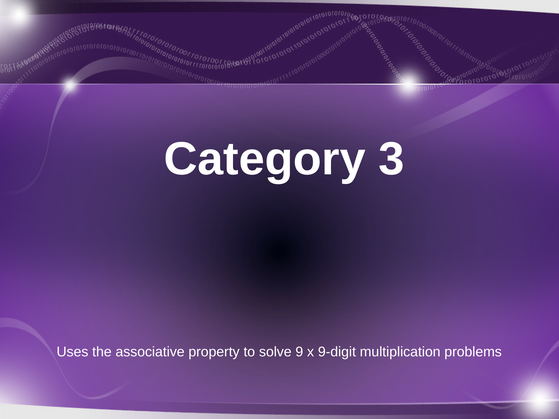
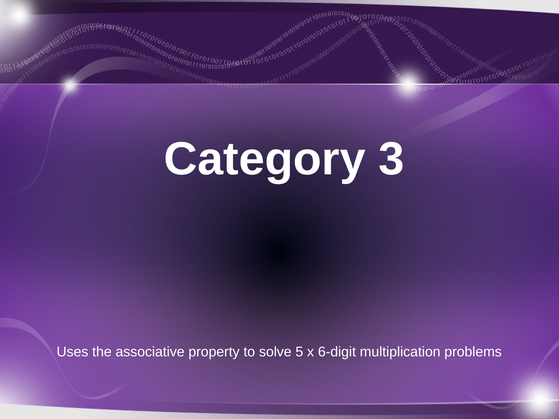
9: 9 -> 5 (299, 352)
9-digit: 9-digit -> 6-digit (337, 352)
